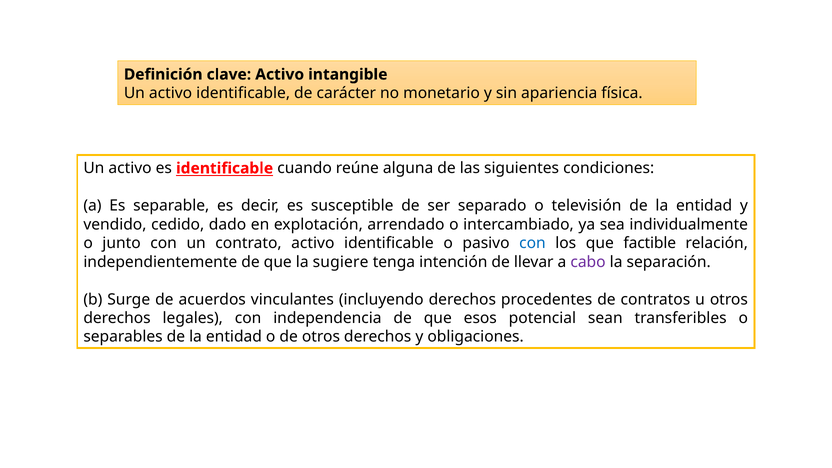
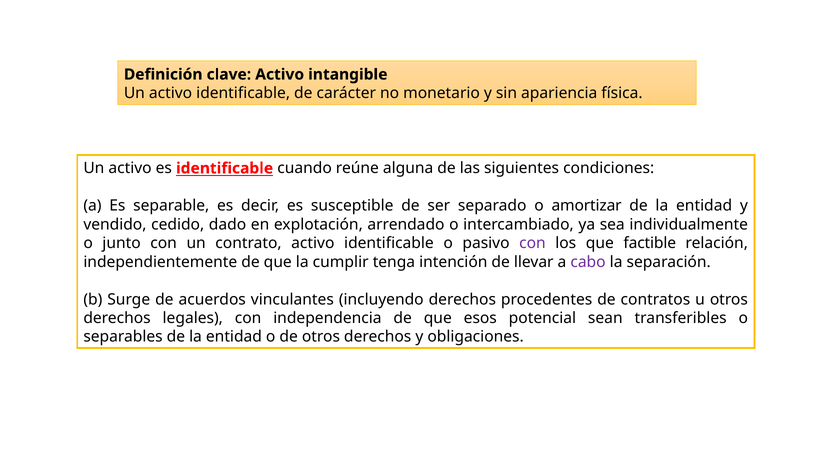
televisión: televisión -> amortizar (587, 206)
con colour: blue -> purple (532, 243)
sugiere: sugiere -> cumplir (341, 262)
